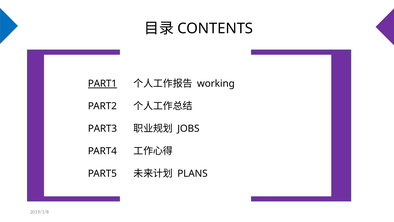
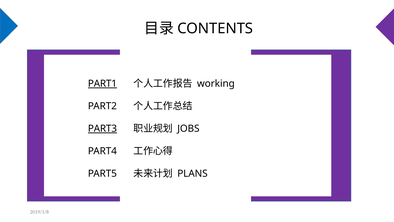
PART3 underline: none -> present (102, 128)
